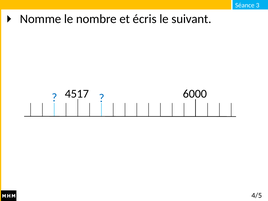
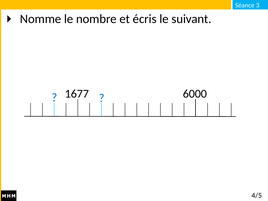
4517: 4517 -> 1677 (77, 94)
